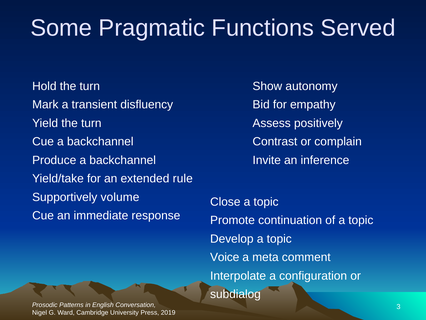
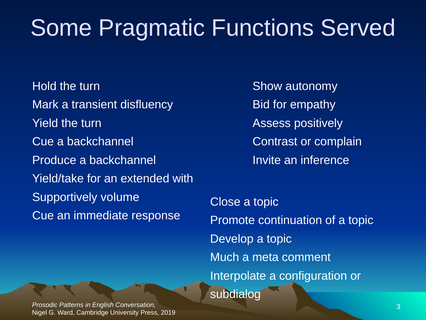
rule: rule -> with (183, 178)
Voice: Voice -> Much (225, 257)
